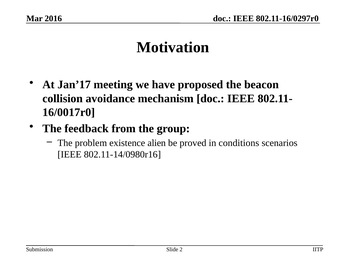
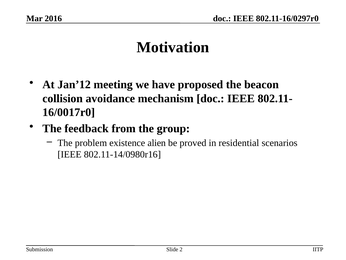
Jan’17: Jan’17 -> Jan’12 (74, 84)
conditions: conditions -> residential (239, 143)
